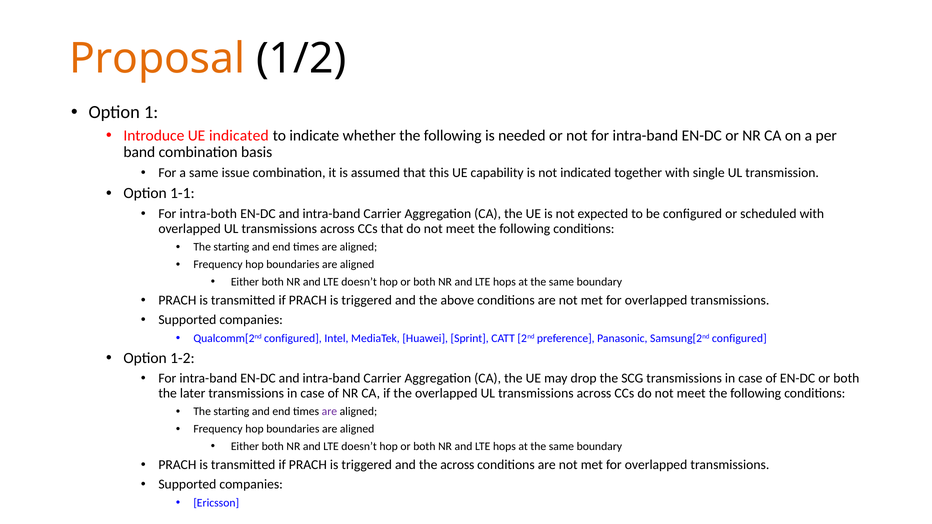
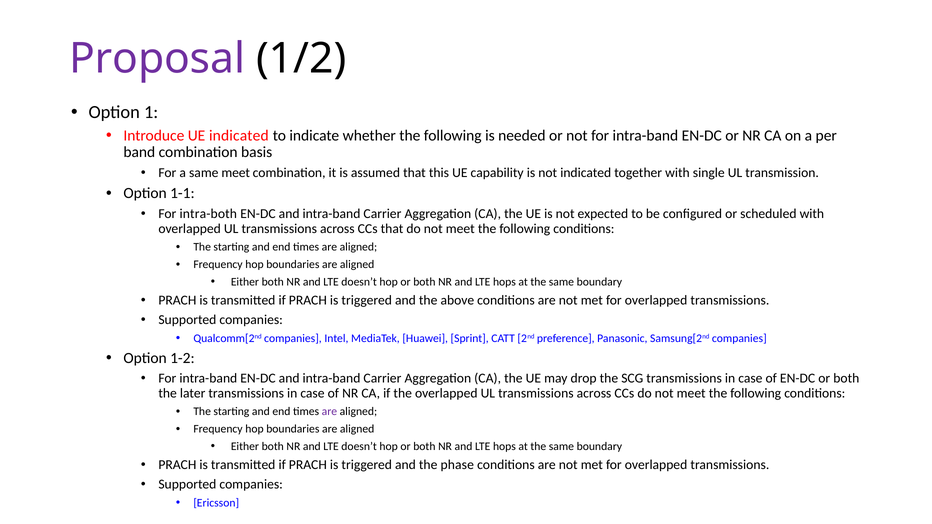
Proposal colour: orange -> purple (157, 59)
same issue: issue -> meet (236, 173)
Qualcomm[2nd configured: configured -> companies (293, 339)
Samsung[2nd configured: configured -> companies (739, 339)
the across: across -> phase (457, 465)
